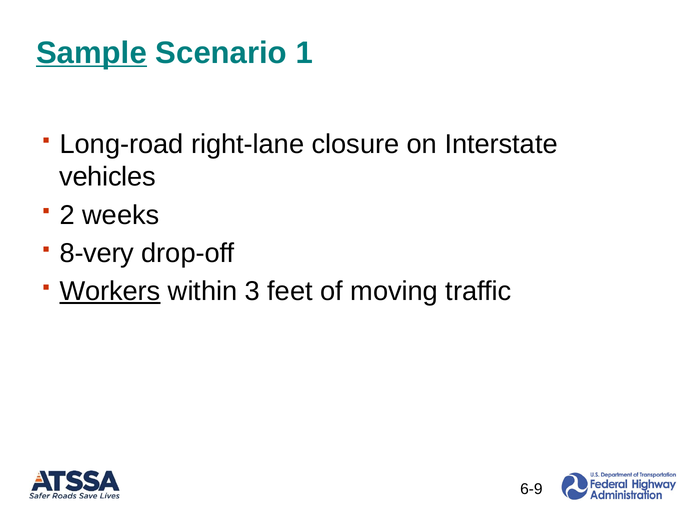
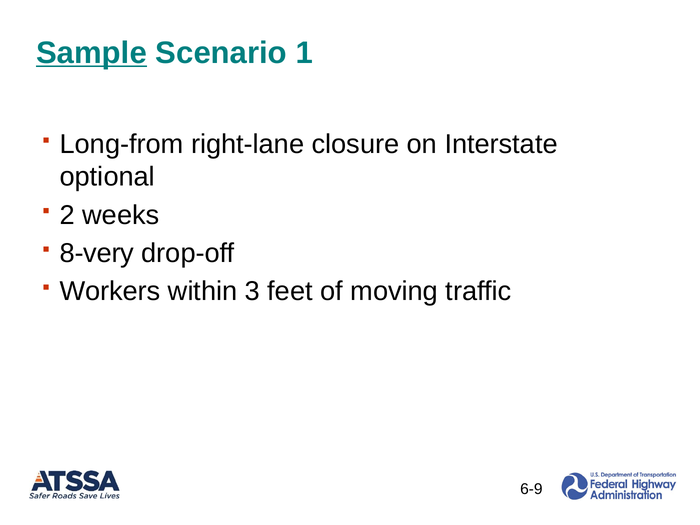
Long-road: Long-road -> Long-from (122, 144)
vehicles: vehicles -> optional (107, 177)
Workers underline: present -> none (110, 291)
